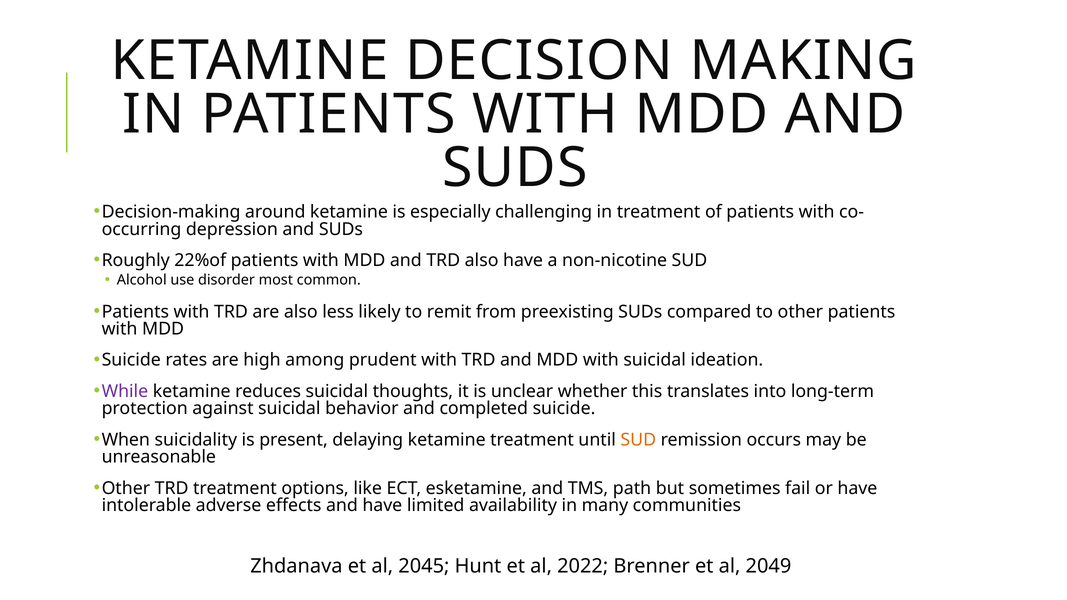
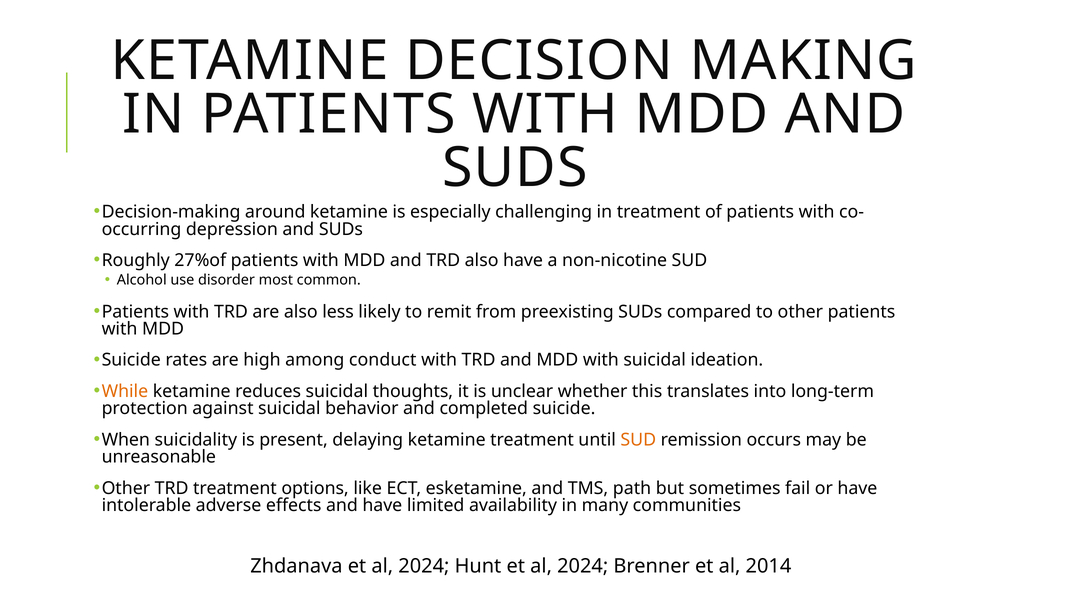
22%of: 22%of -> 27%of (200, 261)
prudent: prudent -> conduct (383, 360)
While colour: purple -> orange (125, 391)
Zhdanava et al 2045: 2045 -> 2024 (424, 566)
Hunt et al 2022: 2022 -> 2024 (583, 566)
2049: 2049 -> 2014 (768, 566)
